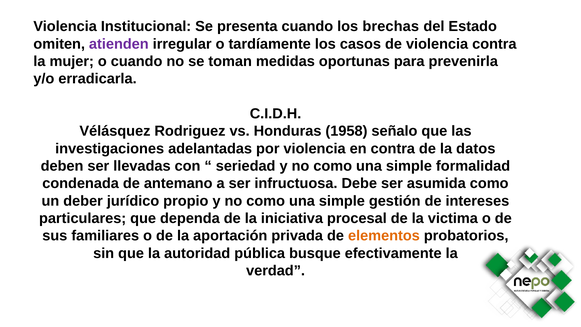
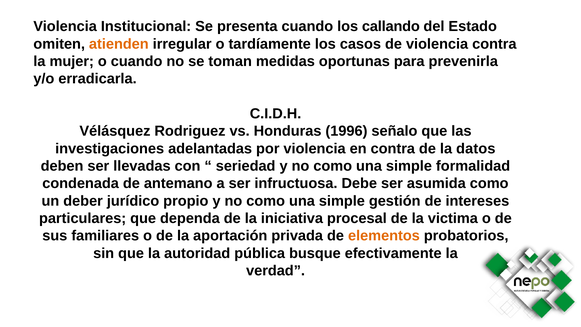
brechas: brechas -> callando (391, 26)
atienden colour: purple -> orange (119, 44)
1958: 1958 -> 1996 (346, 131)
